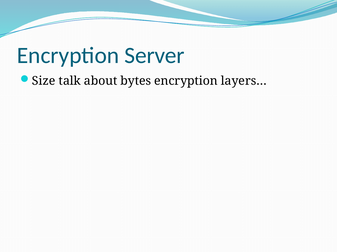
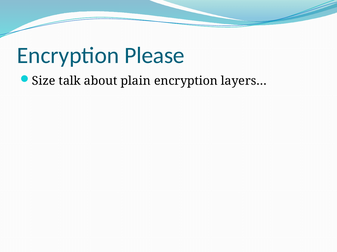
Server: Server -> Please (155, 56)
bytes: bytes -> plain (136, 81)
